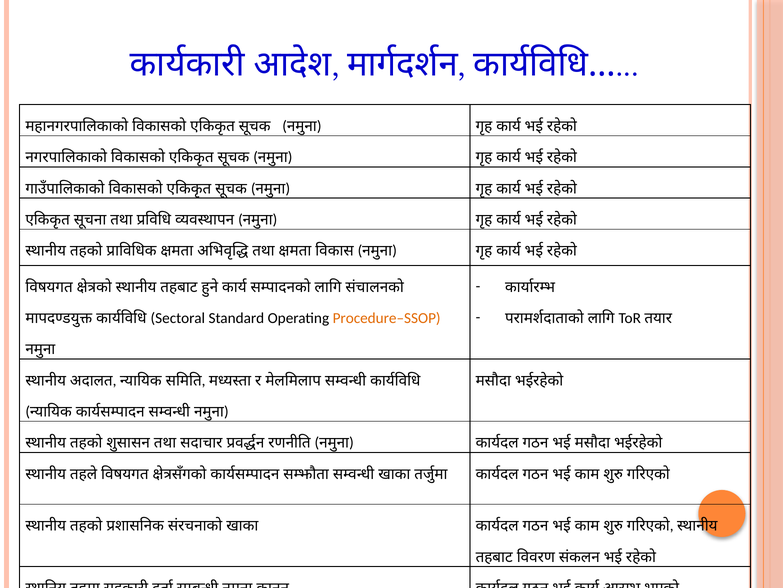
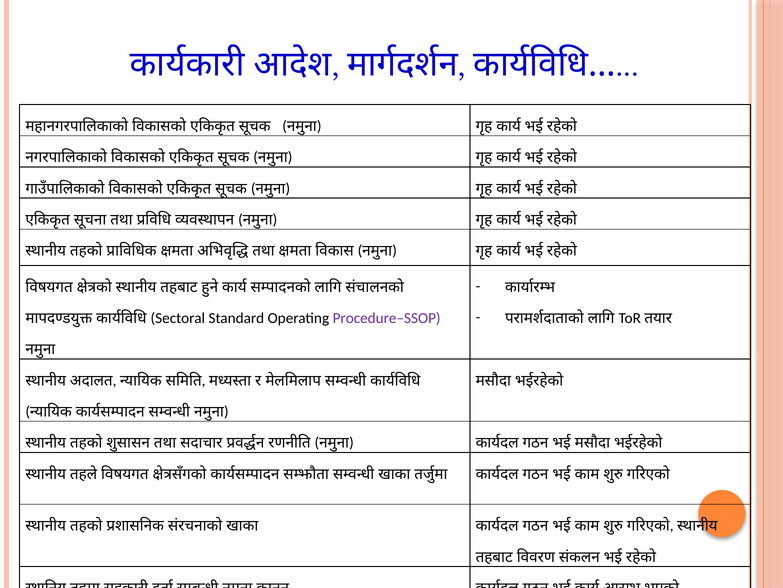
Procedure–SSOP colour: orange -> purple (387, 318)
